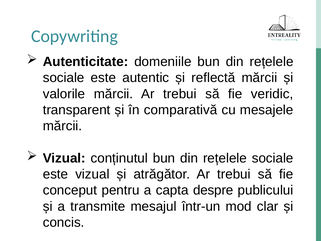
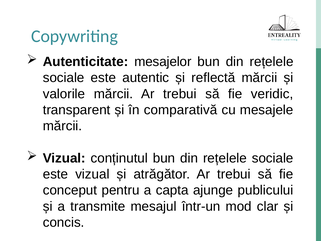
domeniile: domeniile -> mesajelor (163, 62)
despre: despre -> ajunge (213, 190)
